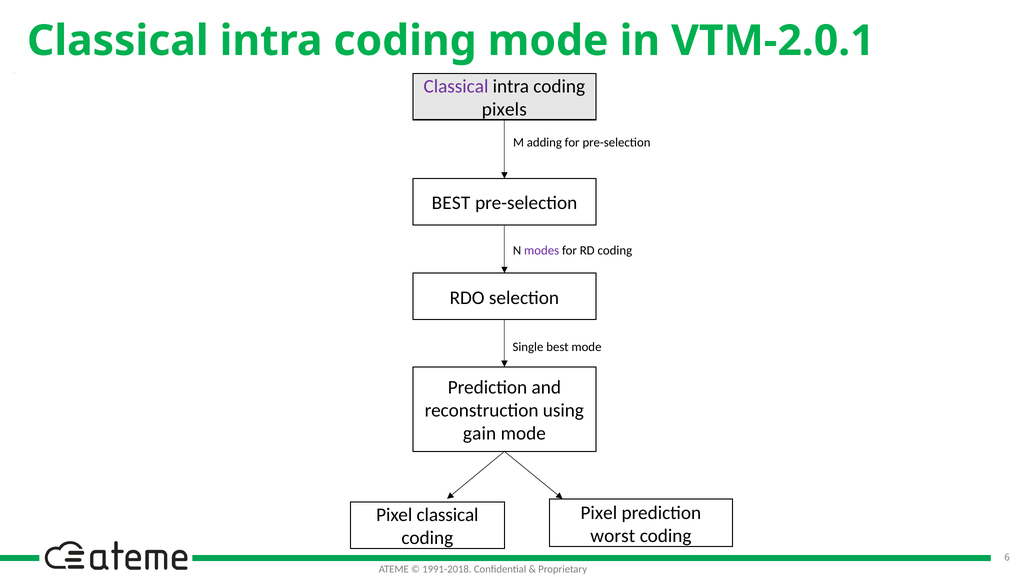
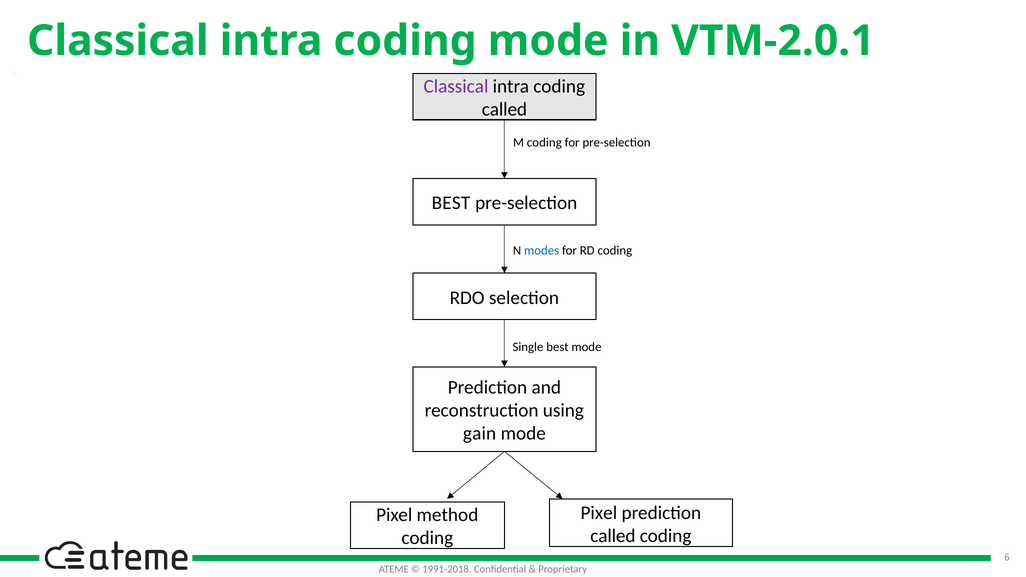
pixels: pixels -> called (504, 109)
M adding: adding -> coding (544, 142)
modes colour: purple -> blue (542, 251)
Pixel classical: classical -> method (447, 515)
worst: worst -> called (613, 536)
